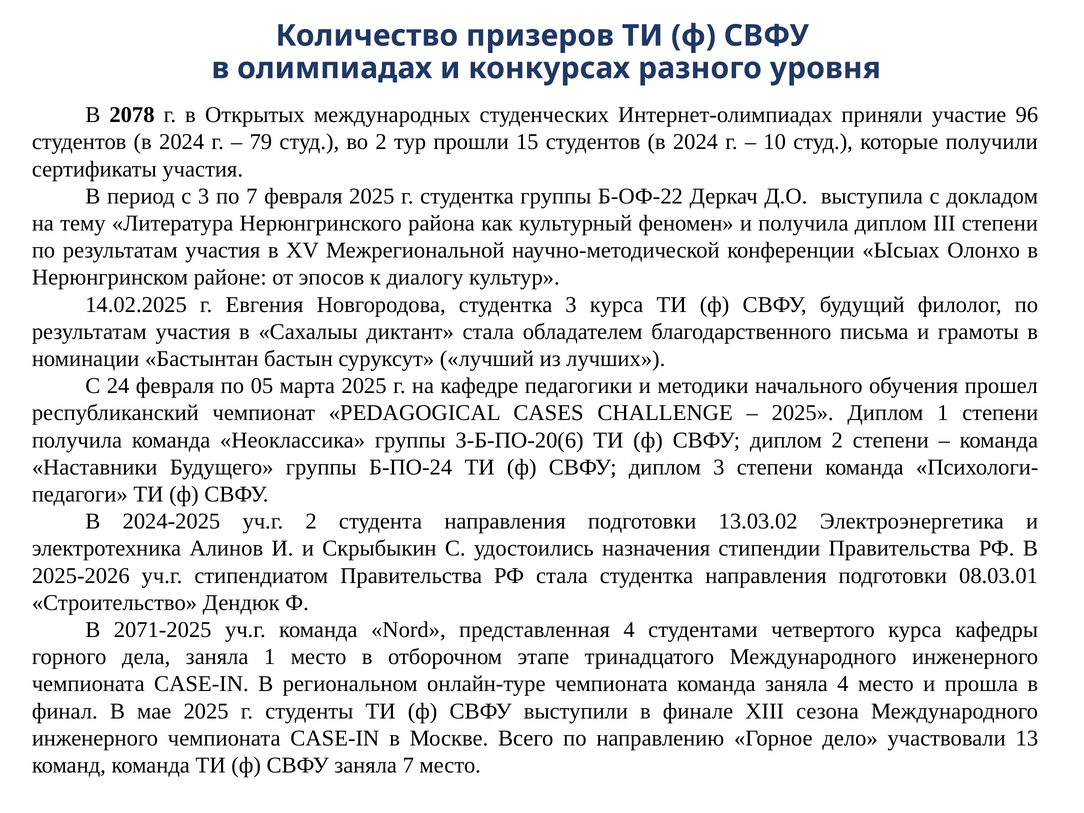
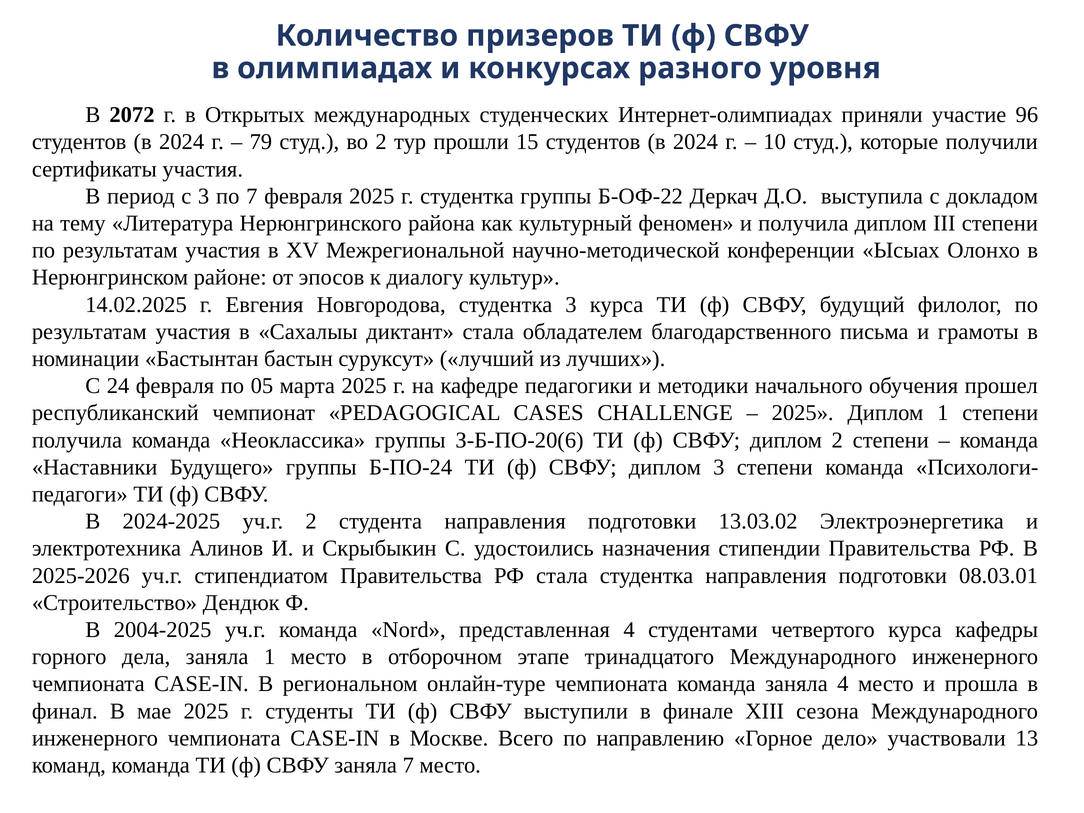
2078: 2078 -> 2072 (132, 115)
2071-2025: 2071-2025 -> 2004-2025 (163, 630)
